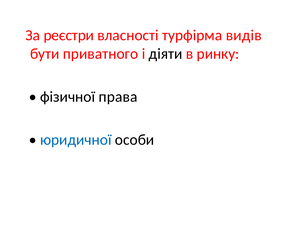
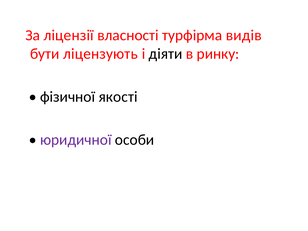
реєстри: реєстри -> ліцензії (69, 35)
приватного: приватного -> ліцензують (100, 54)
права: права -> якості (118, 97)
юридичної colour: blue -> purple (76, 140)
